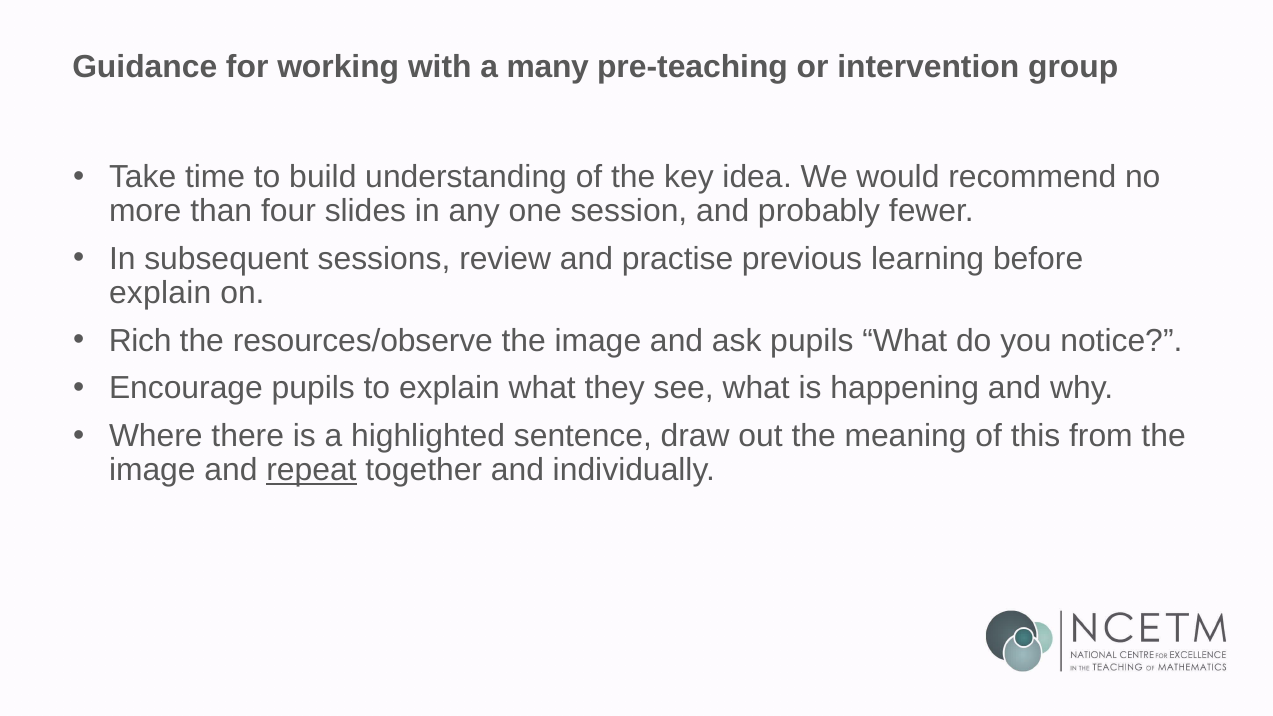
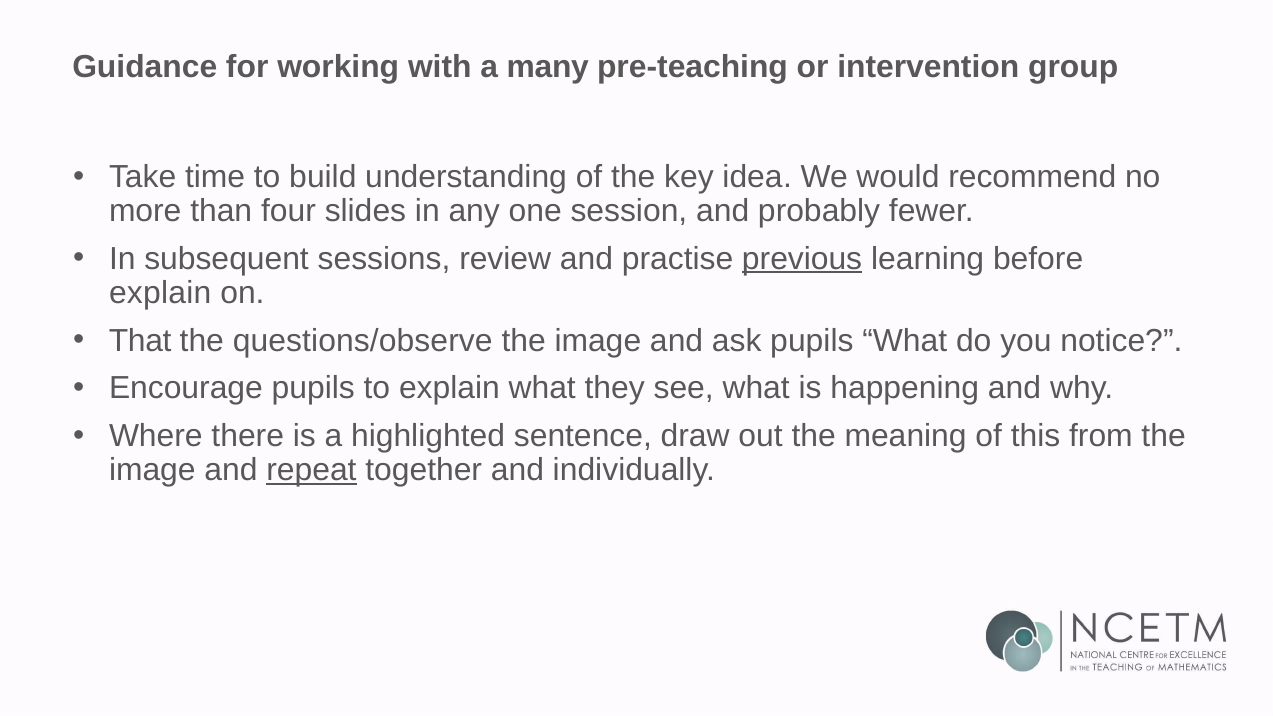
previous underline: none -> present (802, 259)
Rich: Rich -> That (140, 341)
resources/observe: resources/observe -> questions/observe (363, 341)
